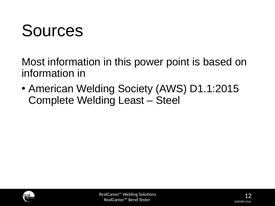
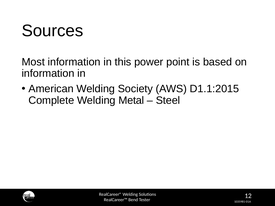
Least: Least -> Metal (131, 100)
